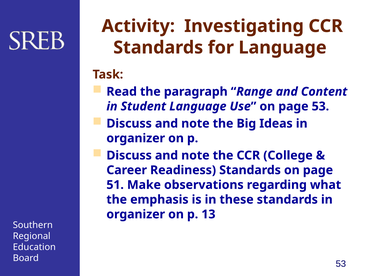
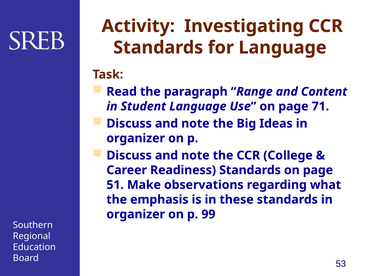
page 53: 53 -> 71 (320, 106)
13: 13 -> 99 (208, 214)
